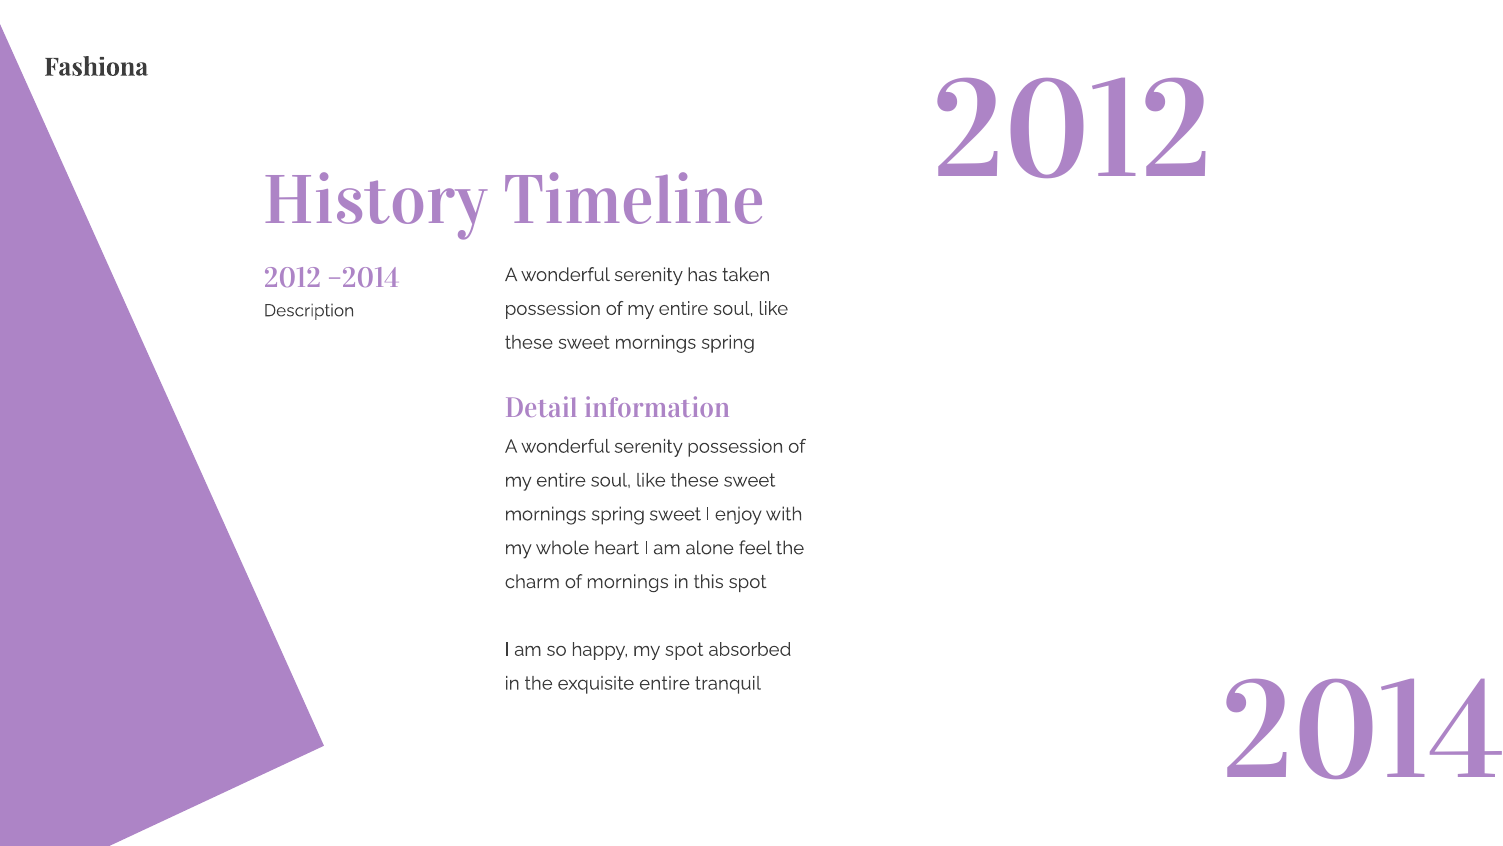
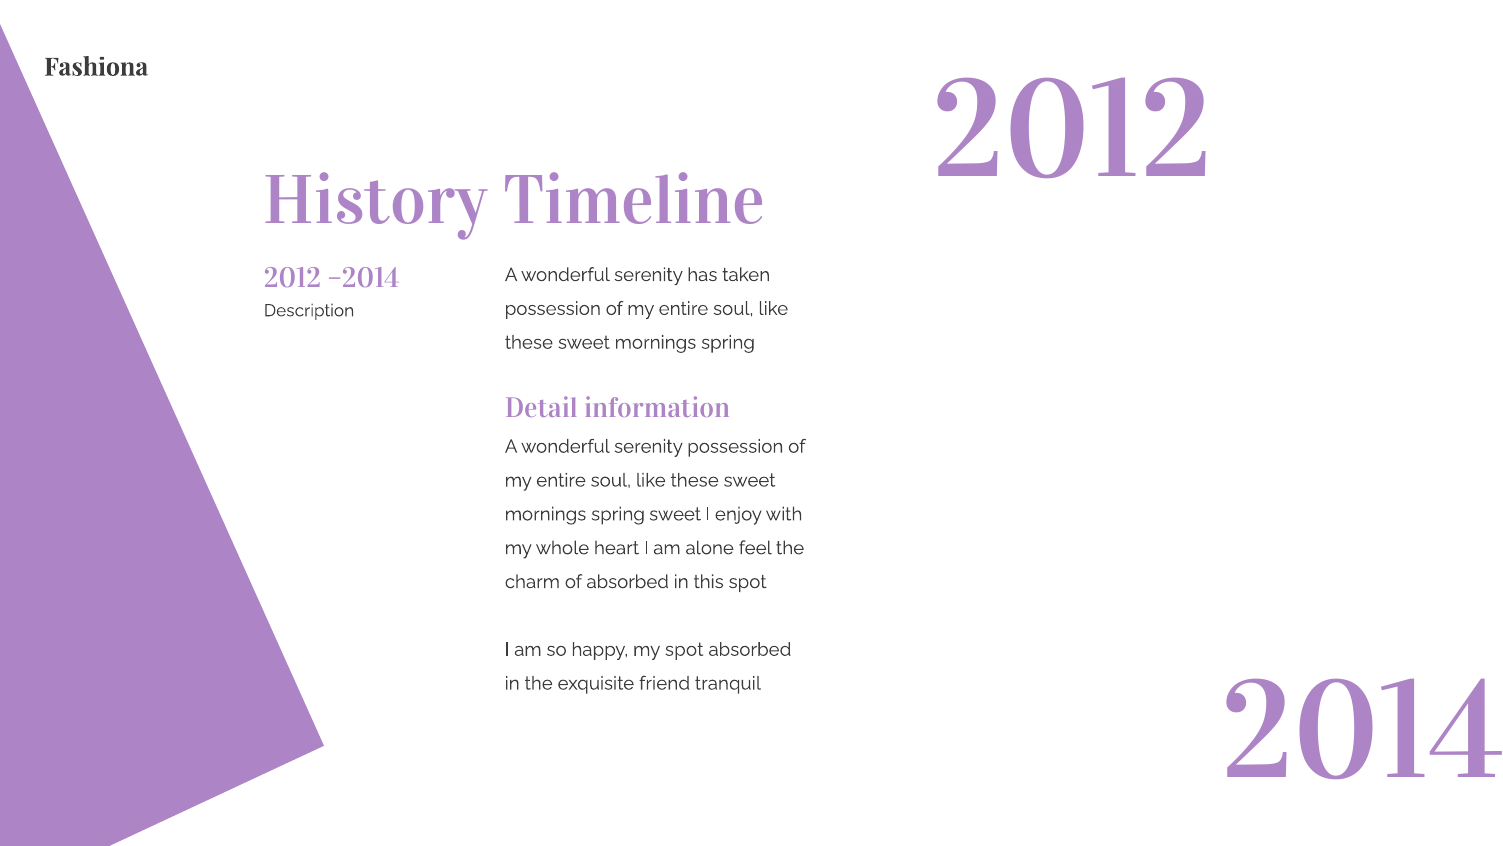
of mornings: mornings -> absorbed (628, 581)
exquisite entire: entire -> friend (665, 683)
